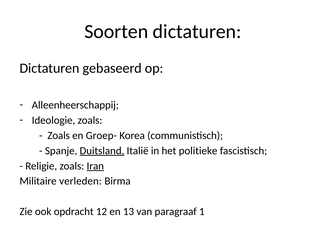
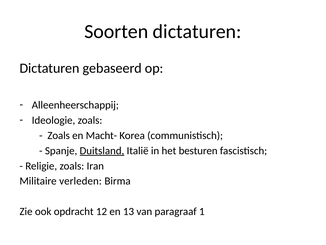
Groep-: Groep- -> Macht- (101, 135)
politieke: politieke -> besturen (198, 150)
Iran underline: present -> none (95, 166)
